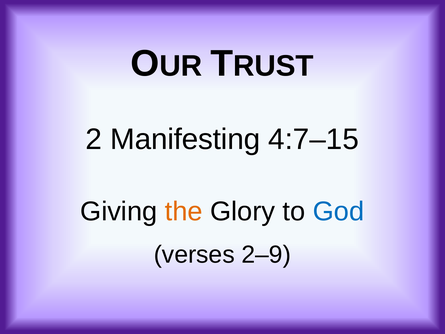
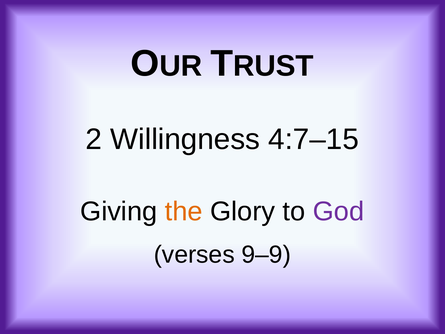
Manifesting: Manifesting -> Willingness (185, 139)
God colour: blue -> purple (338, 211)
2–9: 2–9 -> 9–9 (266, 255)
